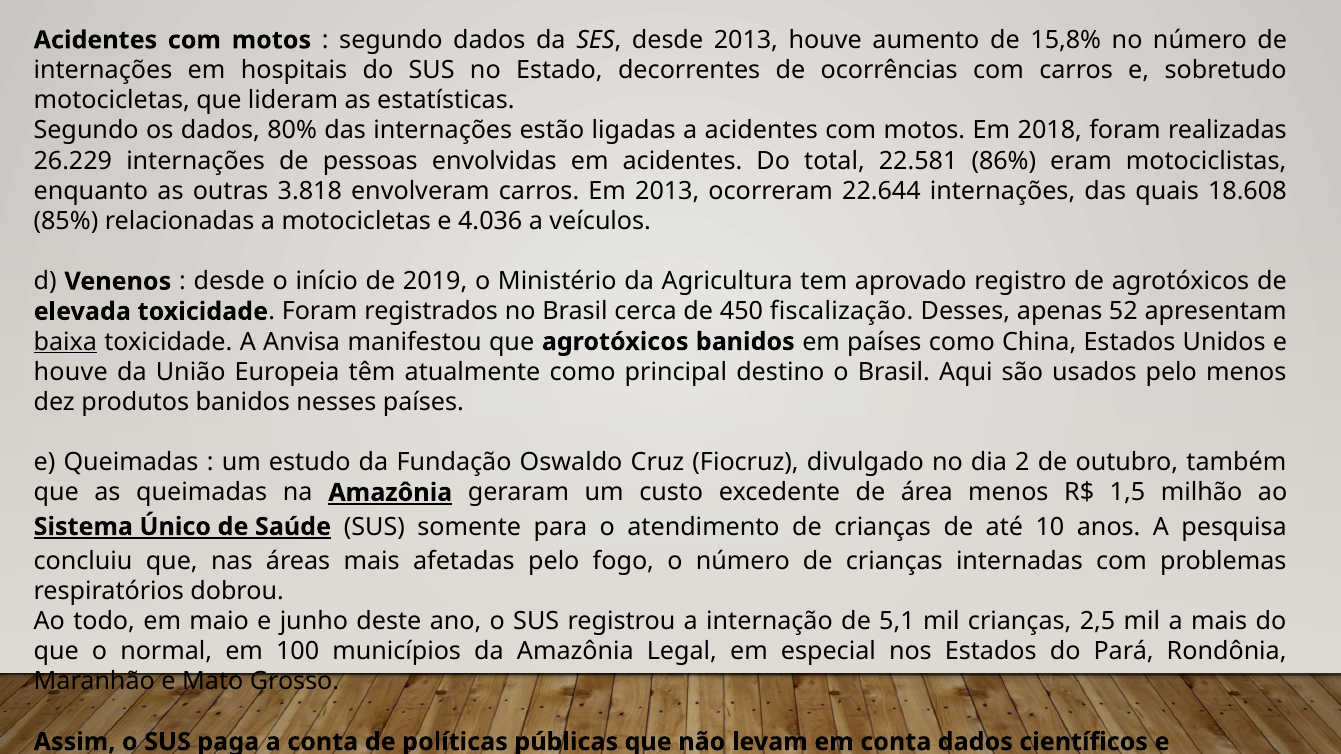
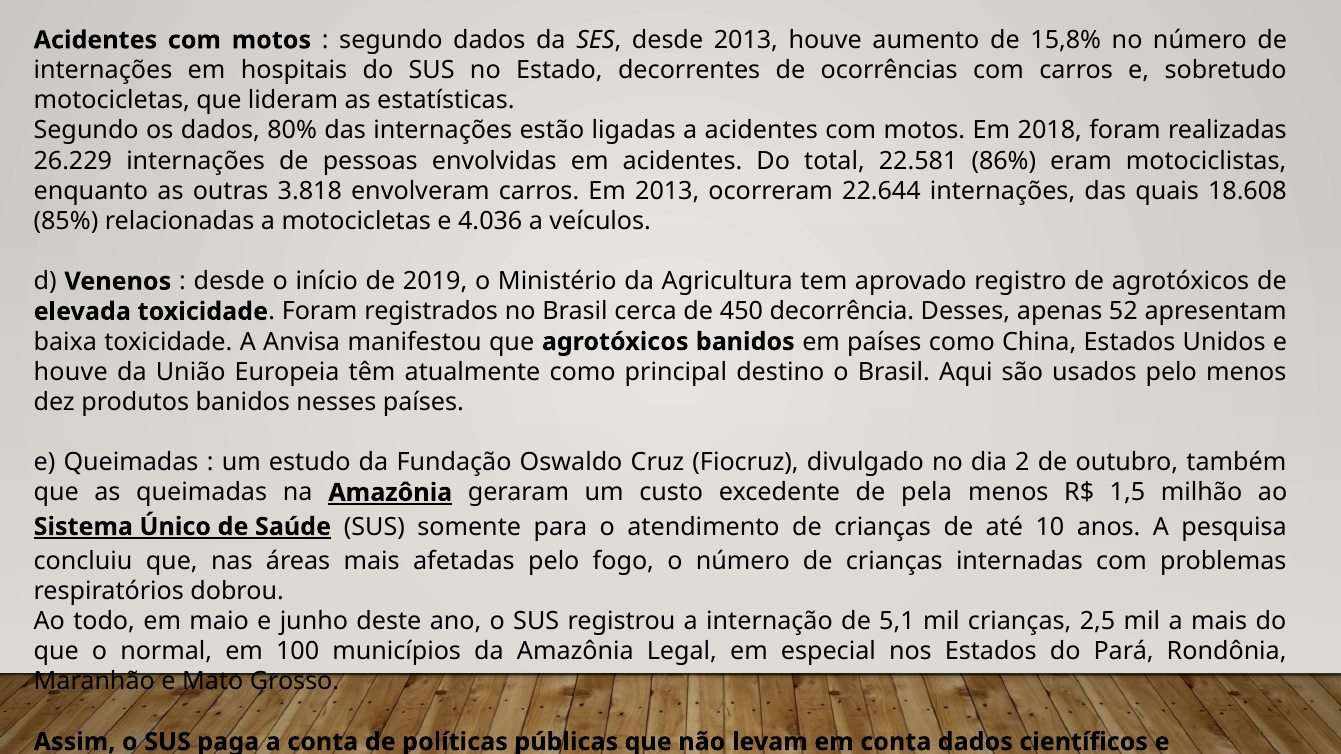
fiscalização: fiscalização -> decorrência (842, 312)
baixa underline: present -> none (65, 342)
área: área -> pela (927, 493)
